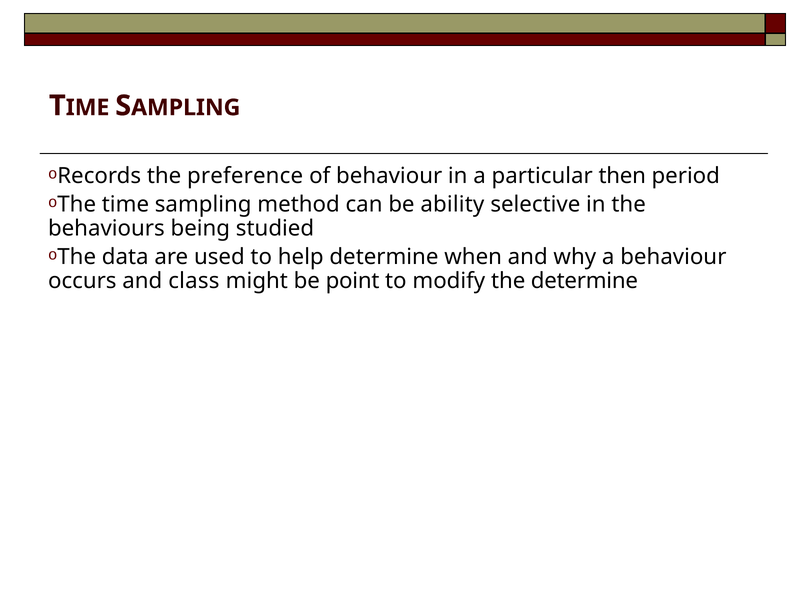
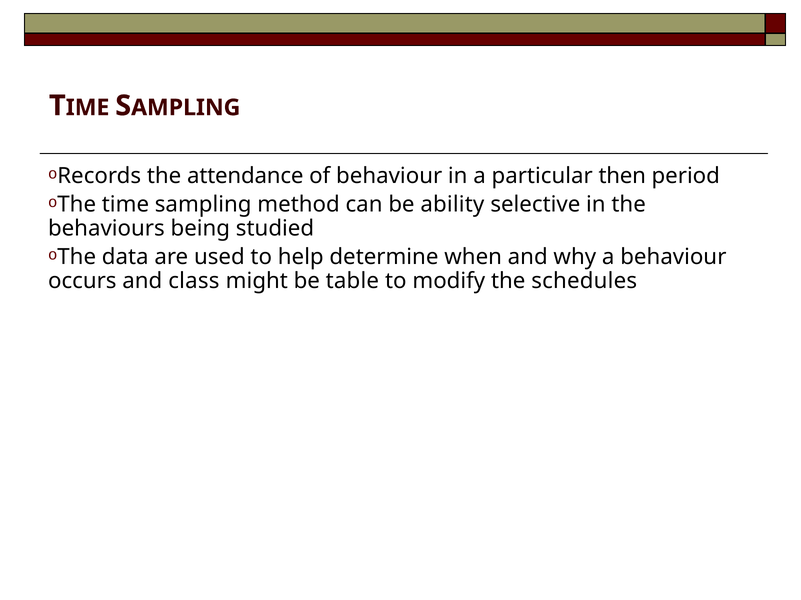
preference: preference -> attendance (245, 176)
point: point -> table (352, 281)
the determine: determine -> schedules (584, 281)
